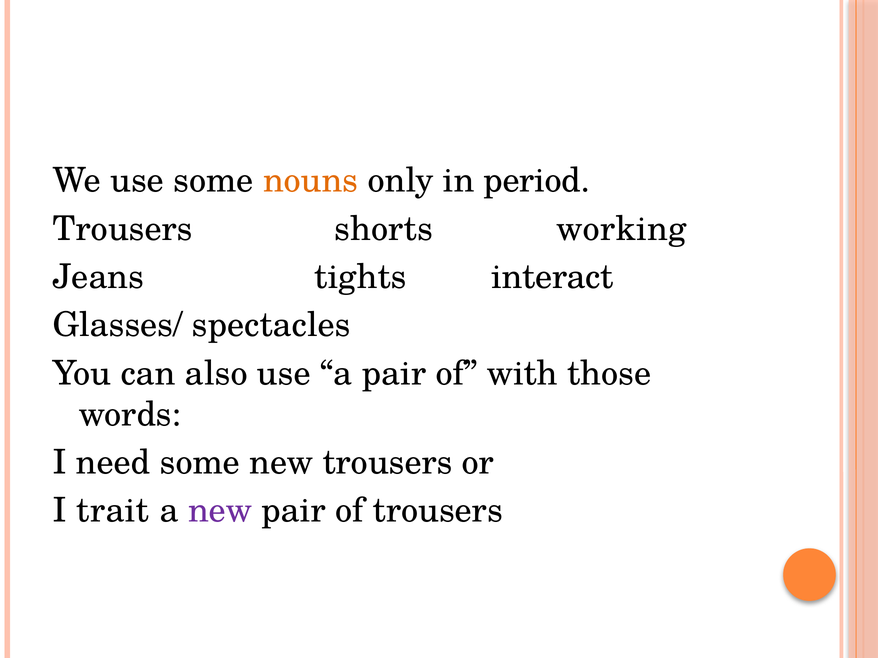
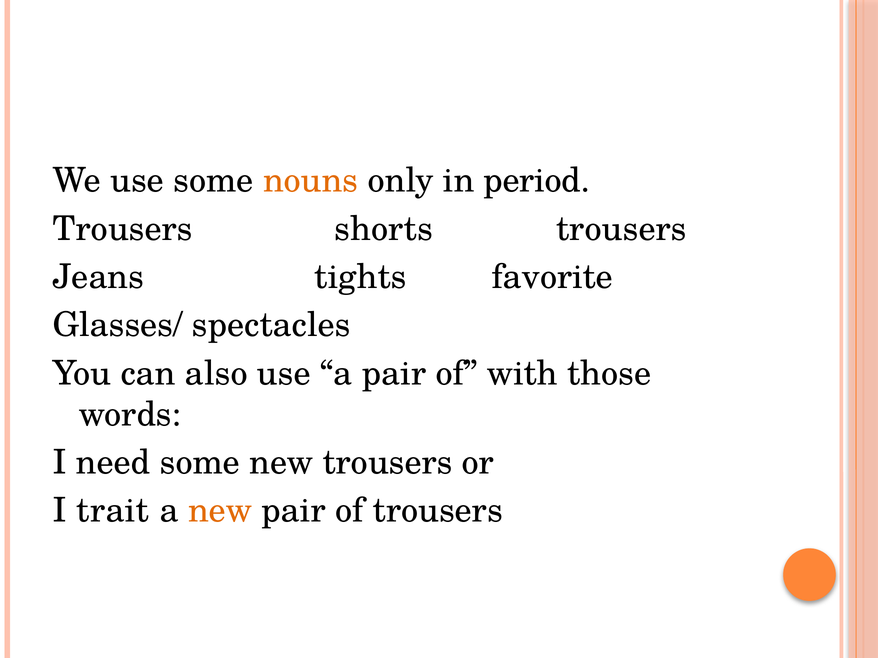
shorts working: working -> trousers (621, 229)
interact: interact -> favorite (552, 277)
new colour: purple -> orange (220, 511)
